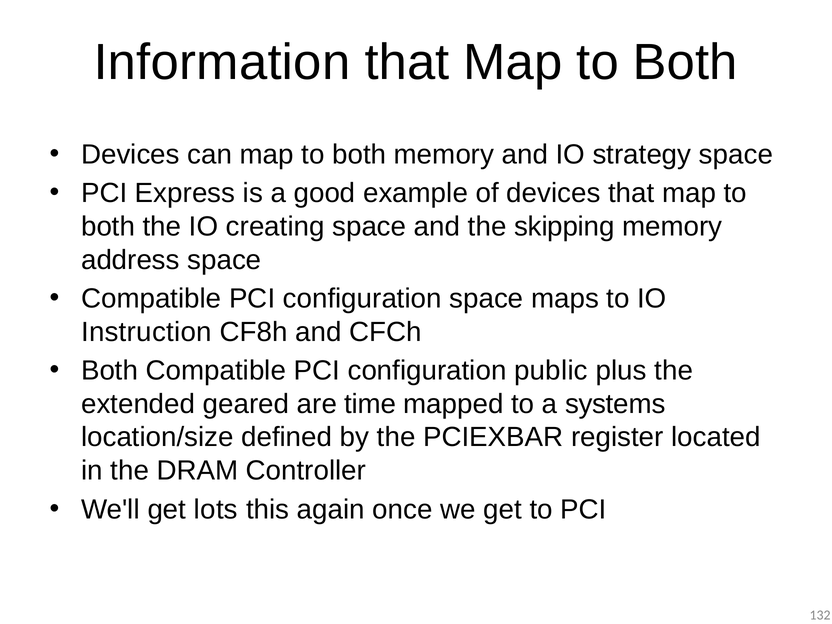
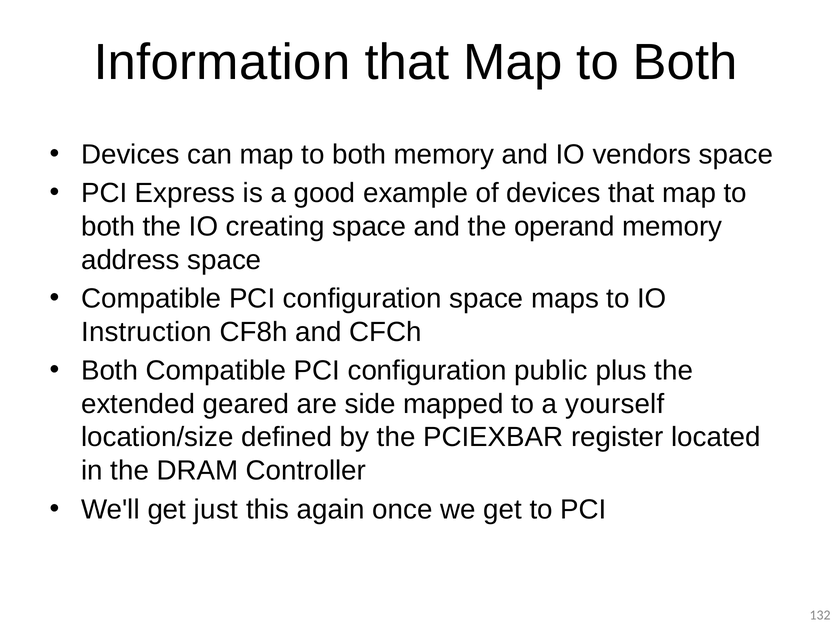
strategy: strategy -> vendors (642, 154)
skipping: skipping -> operand (564, 227)
time: time -> side (370, 404)
systems: systems -> yourself (615, 404)
lots: lots -> just (216, 509)
